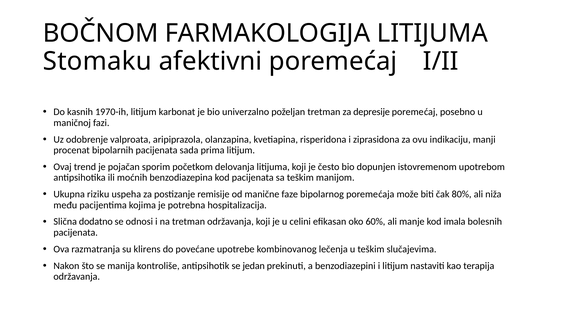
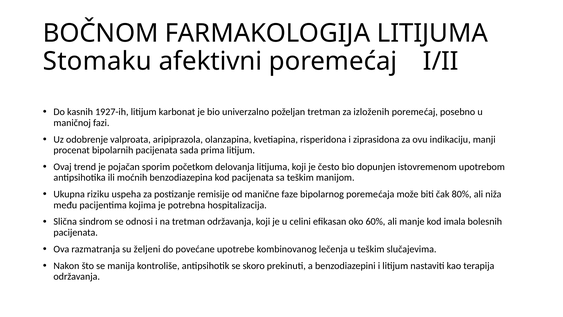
1970-ih: 1970-ih -> 1927-ih (112, 112)
depresije: depresije -> izloženih (371, 112)
dodatno: dodatno -> sindrom (96, 221)
klirens: klirens -> željeni (147, 249)
jedan: jedan -> skoro (254, 266)
